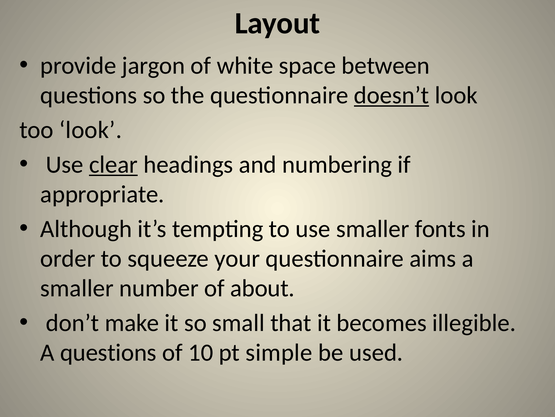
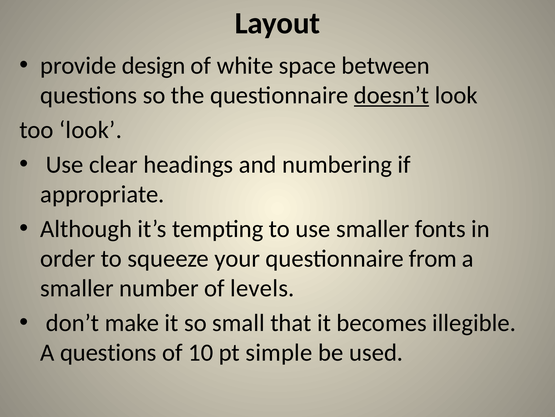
jargon: jargon -> design (154, 66)
clear underline: present -> none (113, 164)
aims: aims -> from (433, 258)
about: about -> levels (262, 288)
